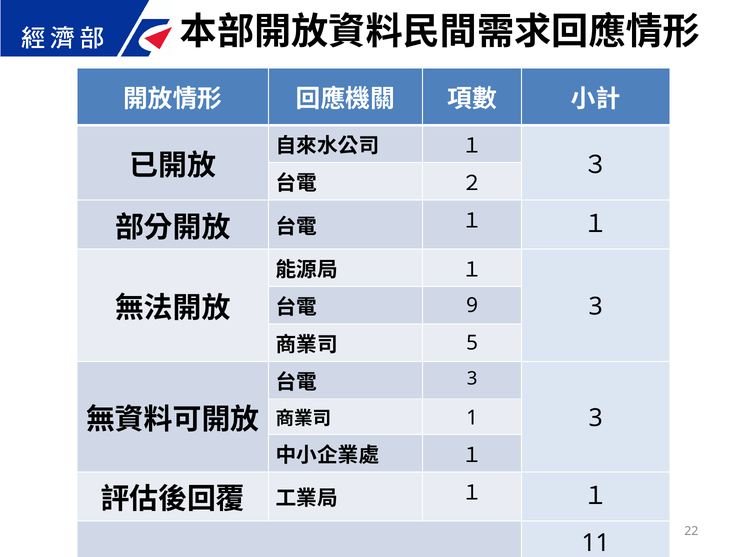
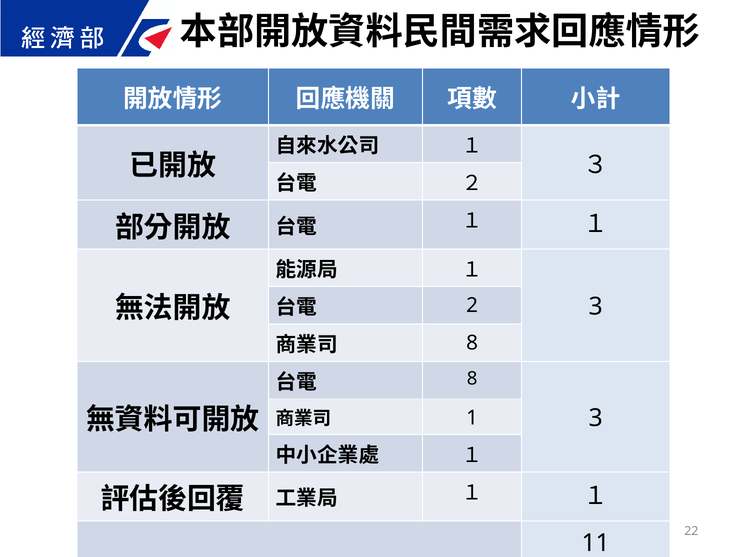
9: 9 -> 2 (472, 306)
5: 5 -> 8 (472, 343)
3: 3 -> 8 (472, 379)
